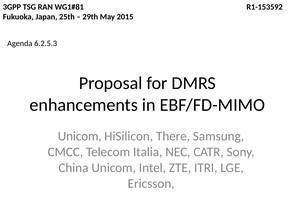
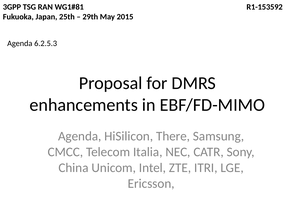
Unicom: Unicom -> Agenda (80, 136)
